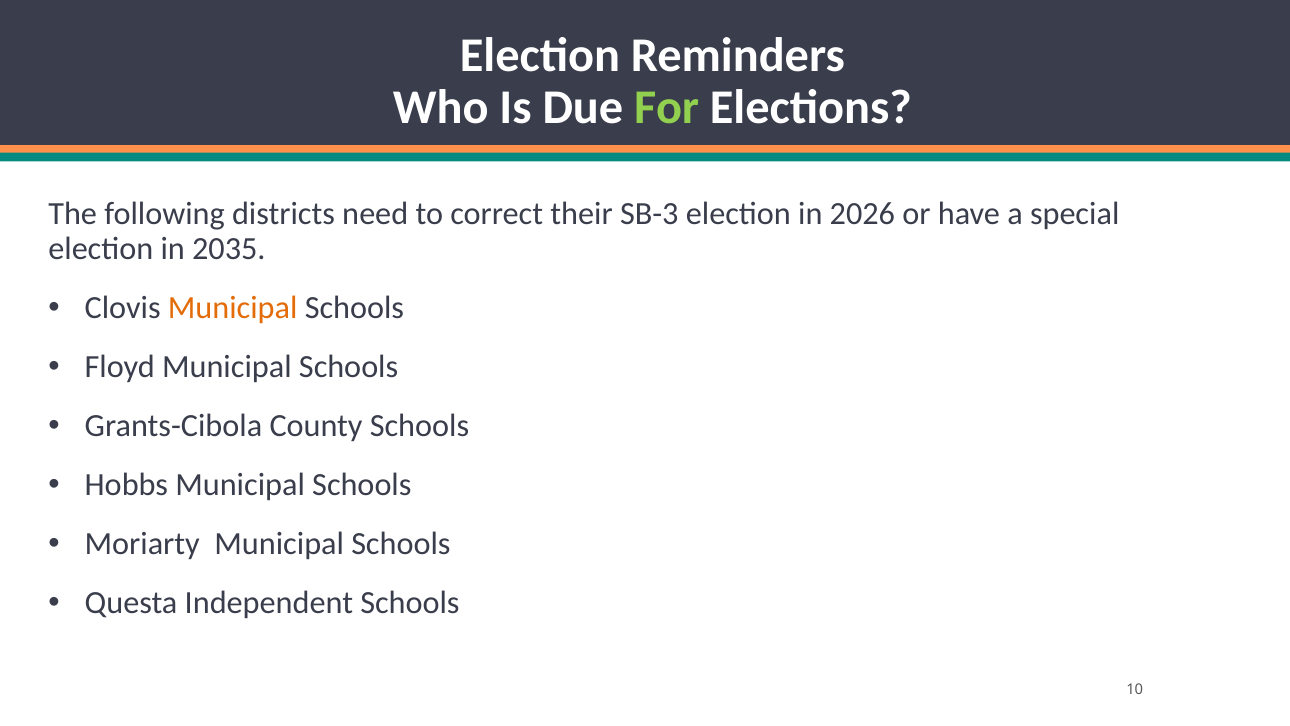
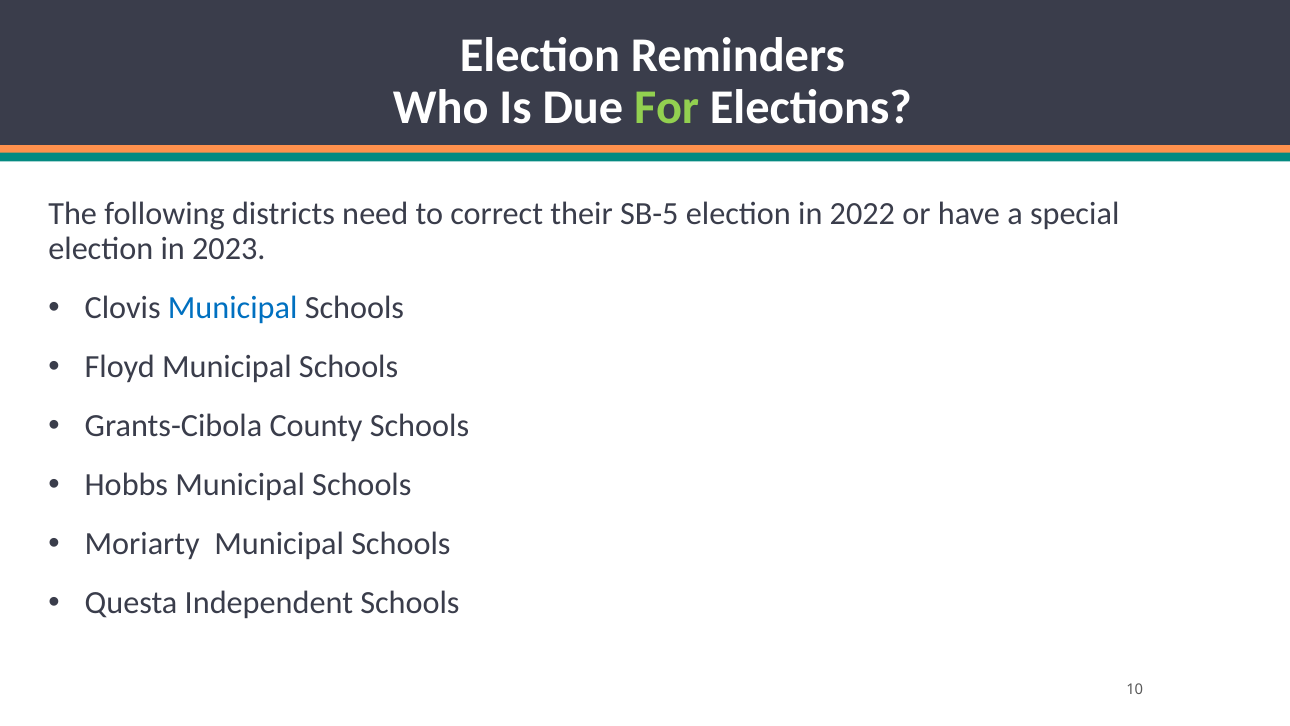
SB-3: SB-3 -> SB-5 (649, 214)
2026: 2026 -> 2022 (862, 214)
2035: 2035 -> 2023 (229, 249)
Municipal colour: orange -> blue (233, 308)
